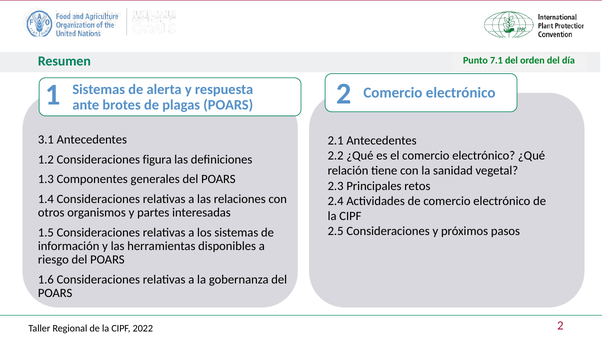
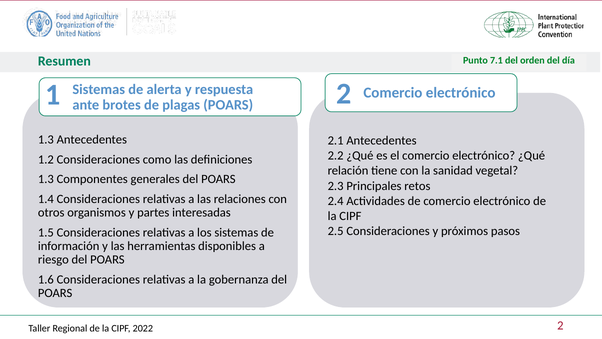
3.1: 3.1 -> 1.3 (46, 139)
figura: figura -> como (157, 159)
